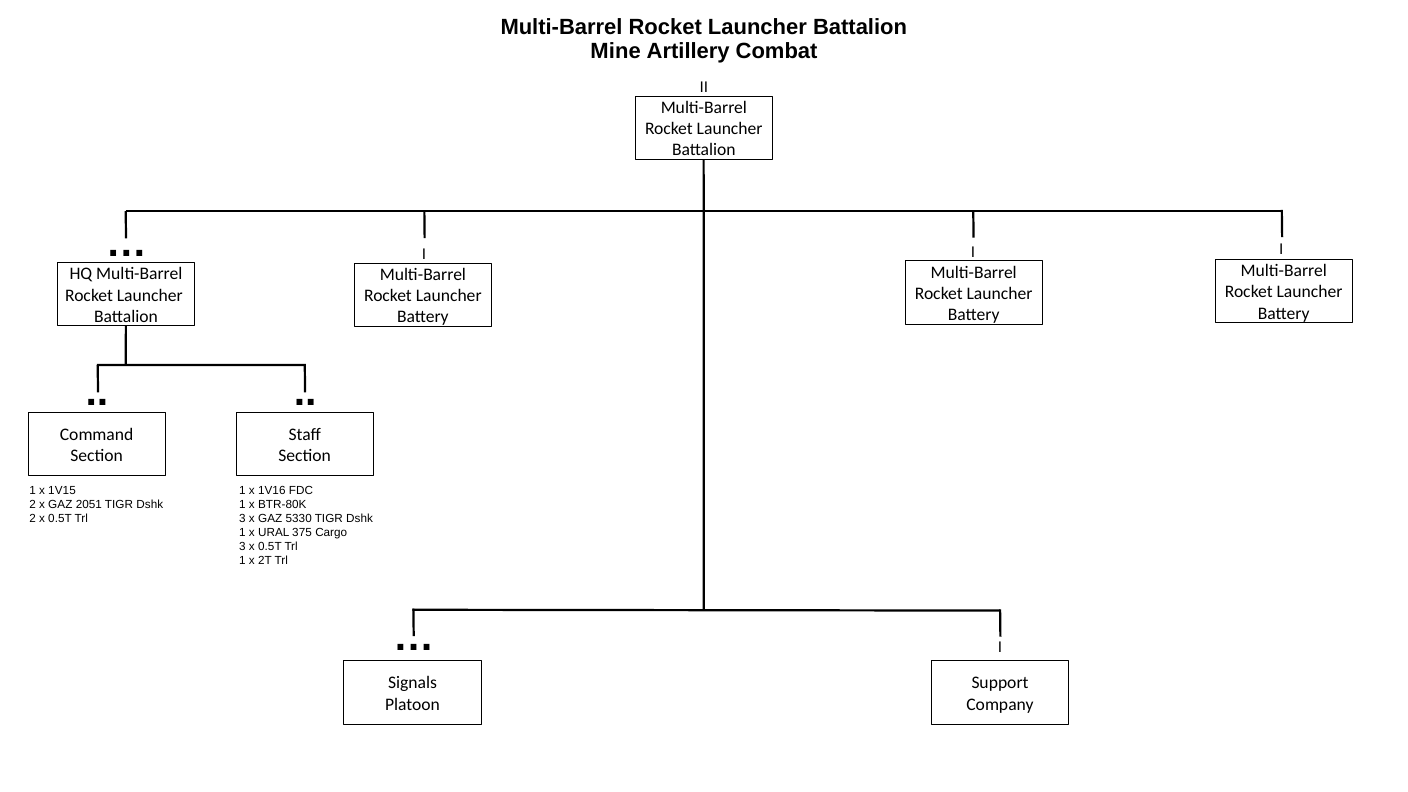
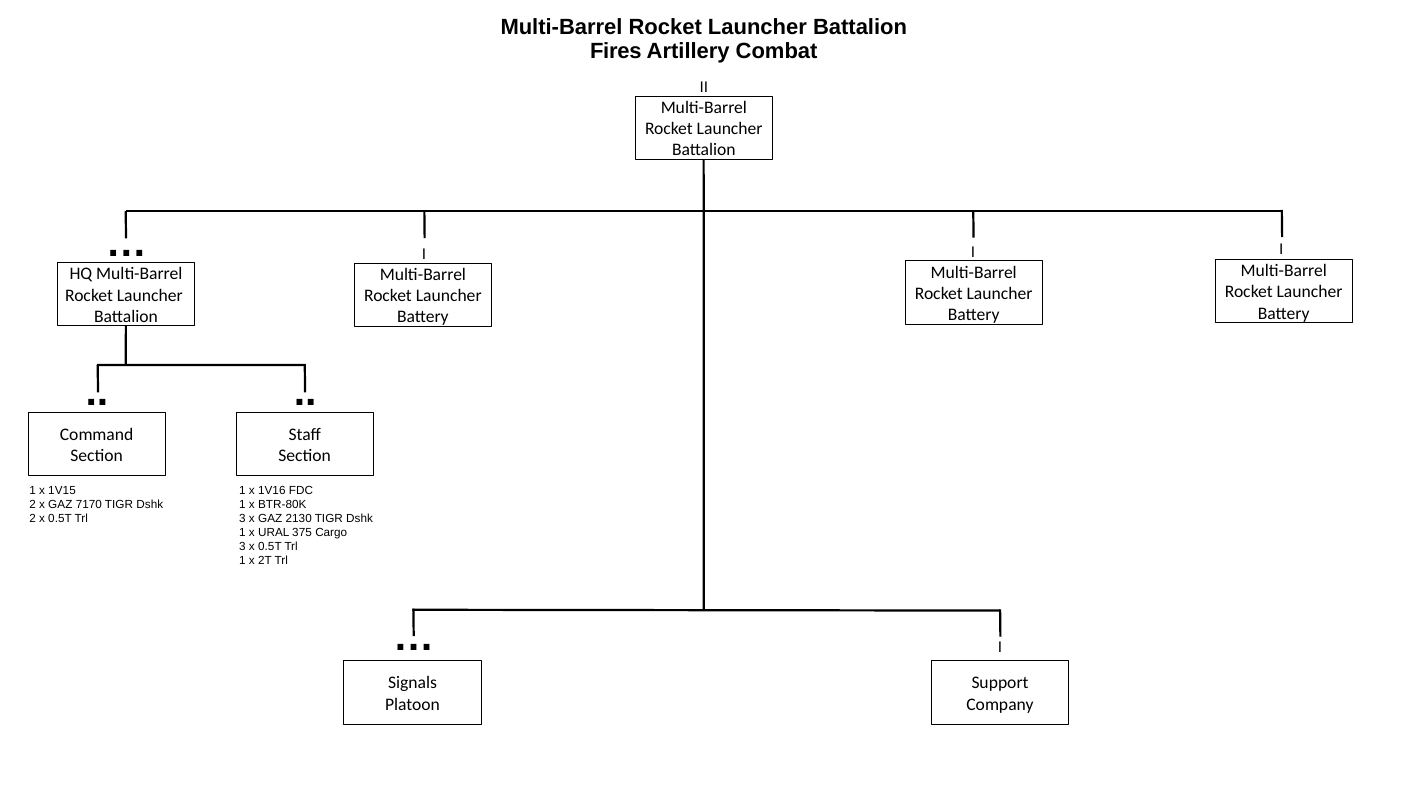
Mine: Mine -> Fires (616, 51)
2051: 2051 -> 7170 (89, 504)
5330: 5330 -> 2130 (299, 519)
